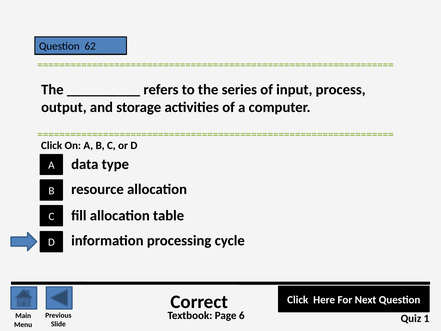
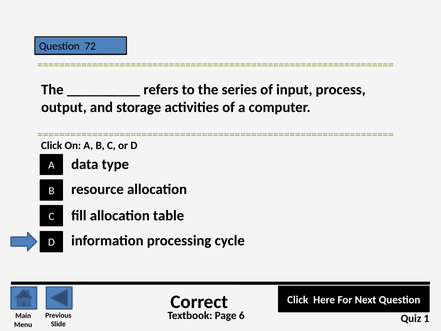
62: 62 -> 72 (90, 46)
